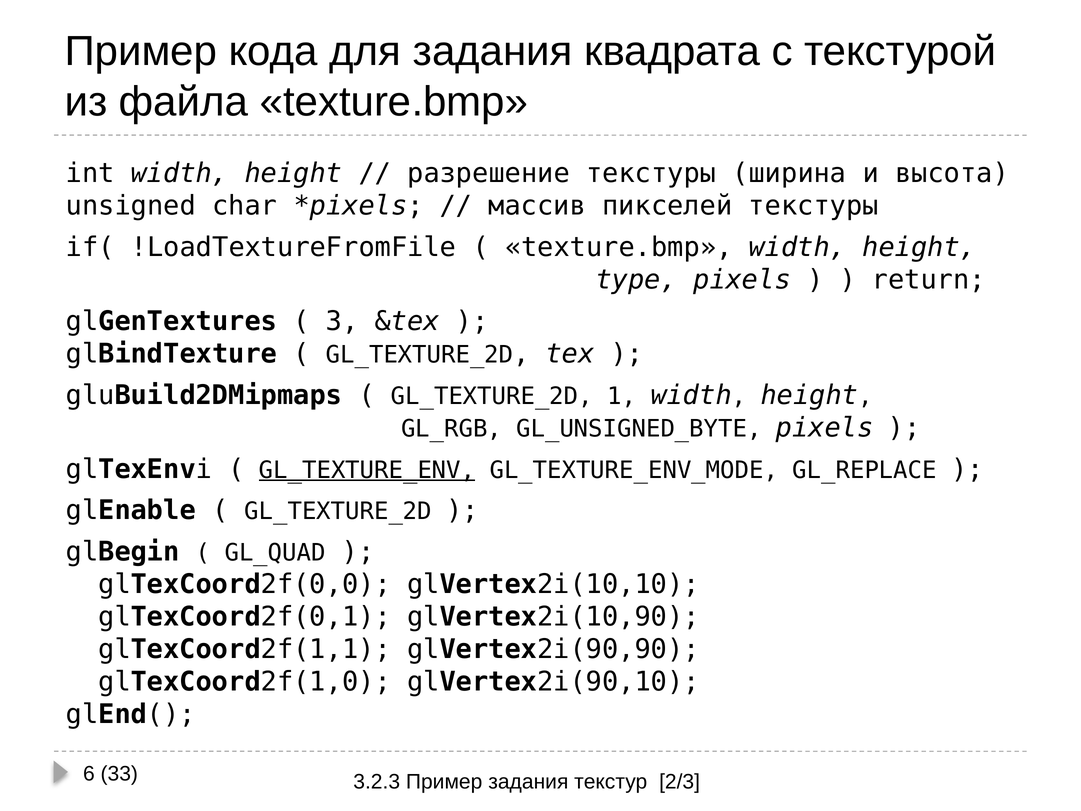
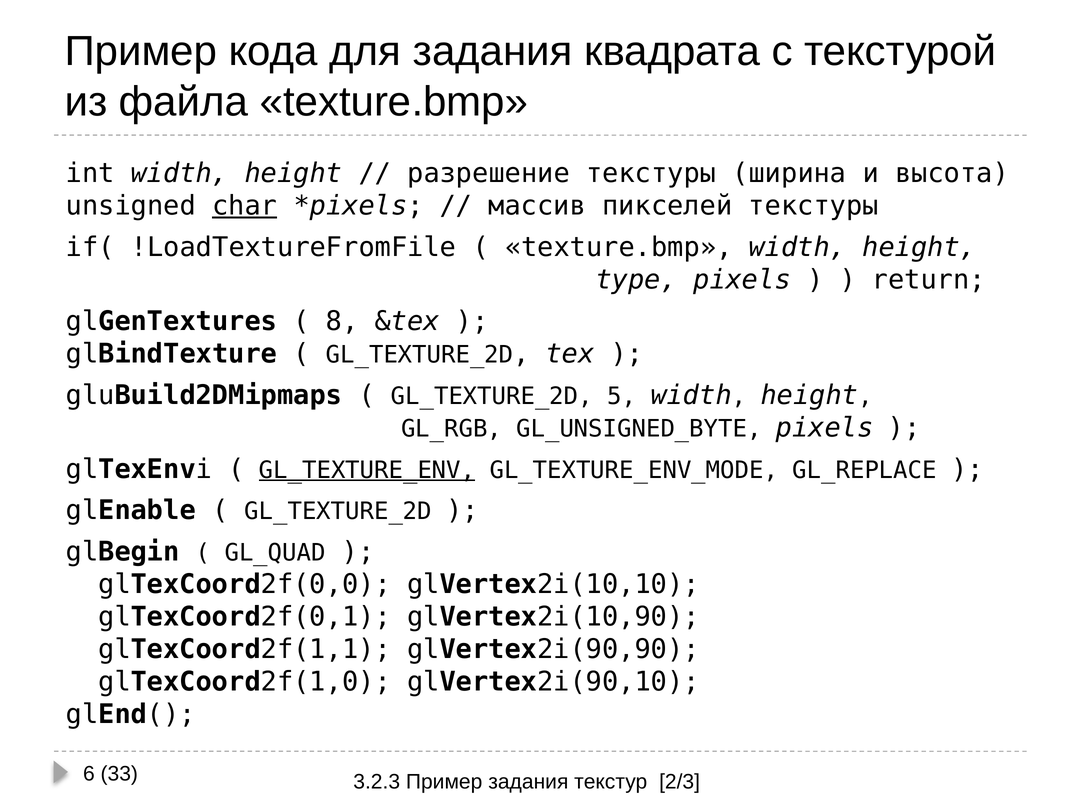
char underline: none -> present (245, 206)
3: 3 -> 8 (342, 321)
1: 1 -> 5 (622, 396)
